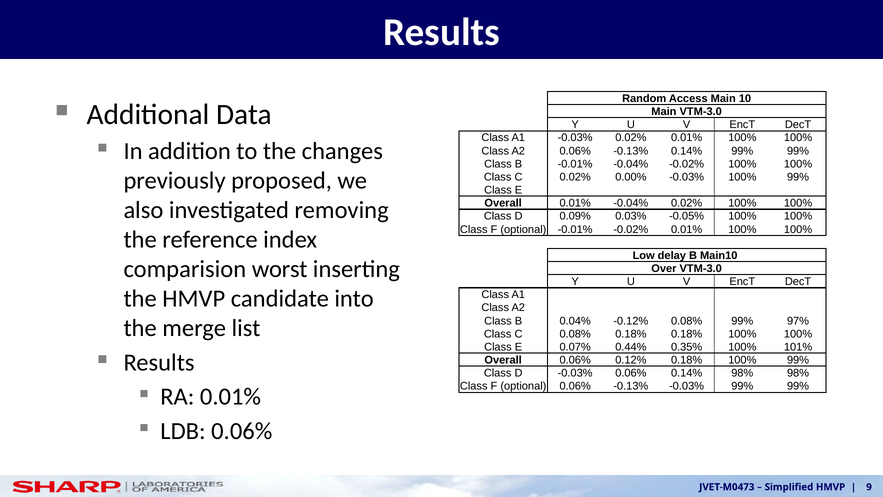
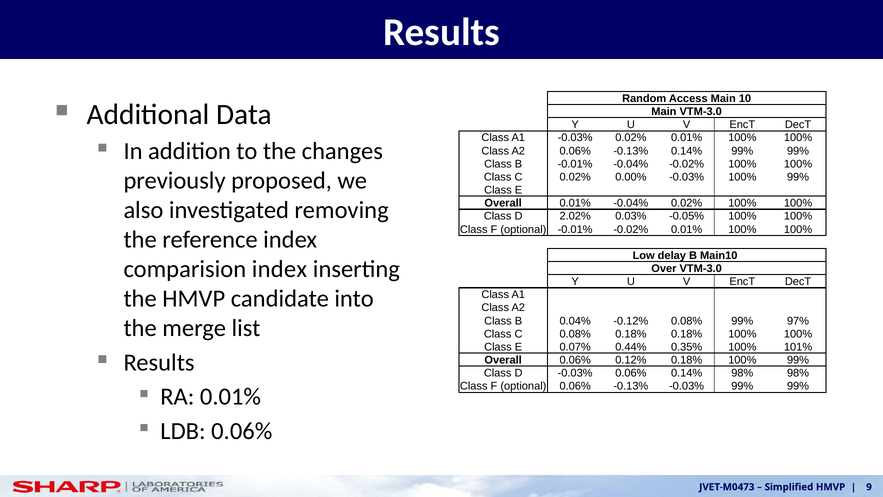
0.09%: 0.09% -> 2.02% (575, 216)
comparision worst: worst -> index (279, 269)
